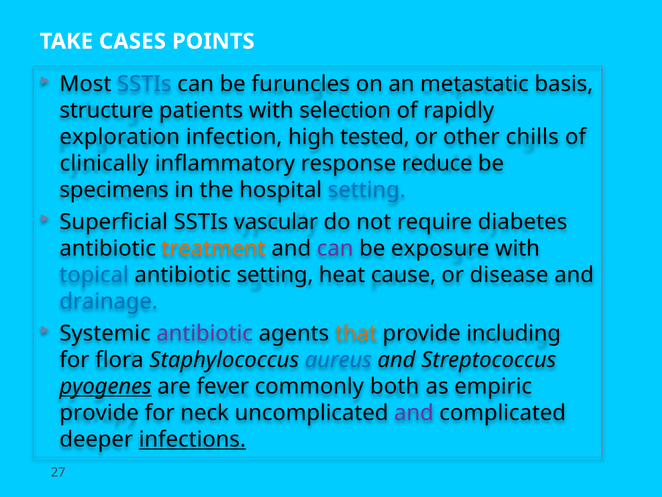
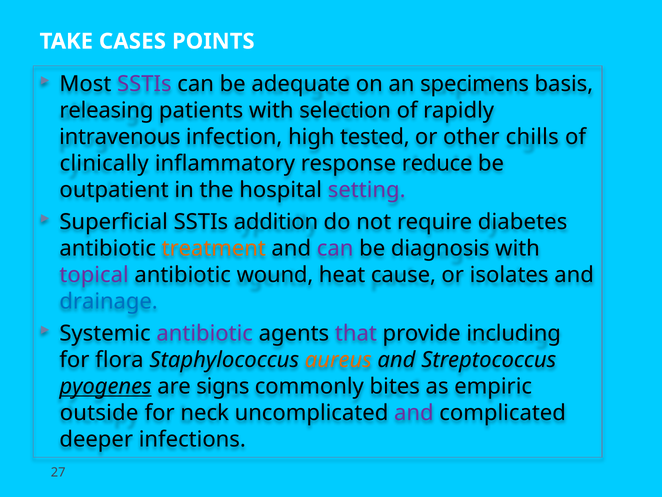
SSTIs colour: blue -> purple (144, 84)
furuncles: furuncles -> adequate (301, 84)
metastatic: metastatic -> specimens (475, 84)
structure: structure -> releasing (106, 110)
exploration: exploration -> intravenous (120, 137)
specimens: specimens -> outpatient (114, 190)
setting colour: blue -> purple (367, 190)
vascular: vascular -> addition (276, 222)
exposure: exposure -> diagnosis (440, 248)
topical colour: blue -> purple (94, 275)
antibiotic setting: setting -> wound (275, 275)
disease: disease -> isolates (509, 275)
that colour: orange -> purple (356, 333)
aureus colour: blue -> orange (338, 360)
fever: fever -> signs (223, 386)
both: both -> bites (395, 386)
provide: provide -> outside (99, 413)
infections underline: present -> none (192, 439)
